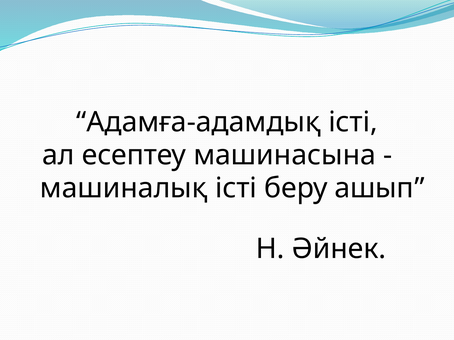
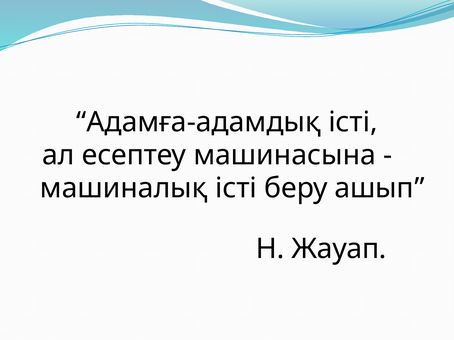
Әйнек: Әйнек -> Жауап (339, 249)
